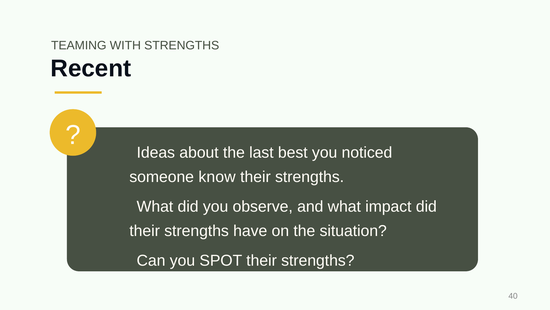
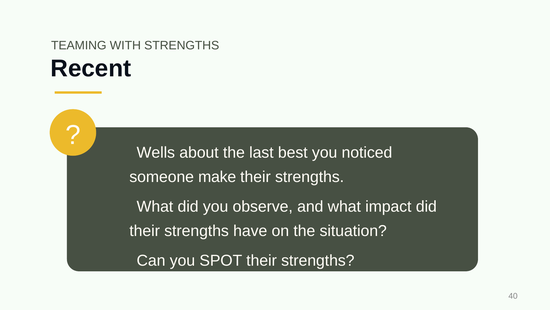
Ideas: Ideas -> Wells (156, 152)
know: know -> make (217, 177)
